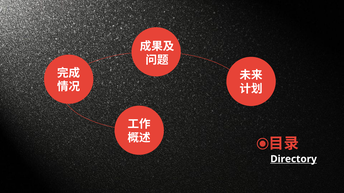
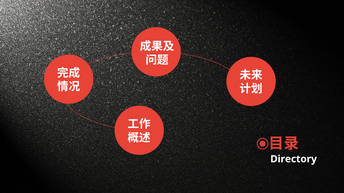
Directory underline: present -> none (294, 159)
